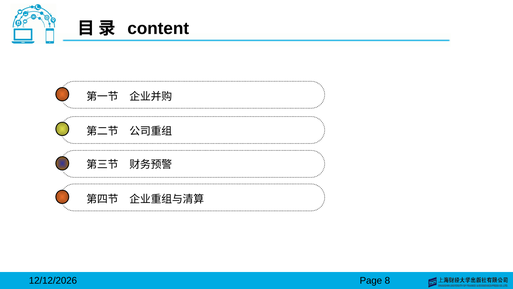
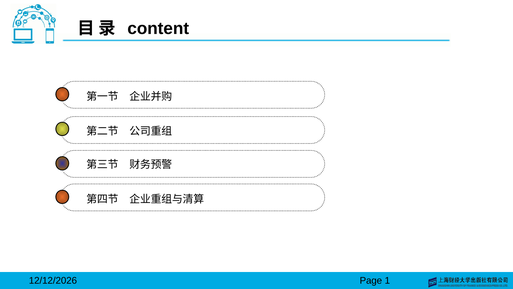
8: 8 -> 1 (387, 280)
